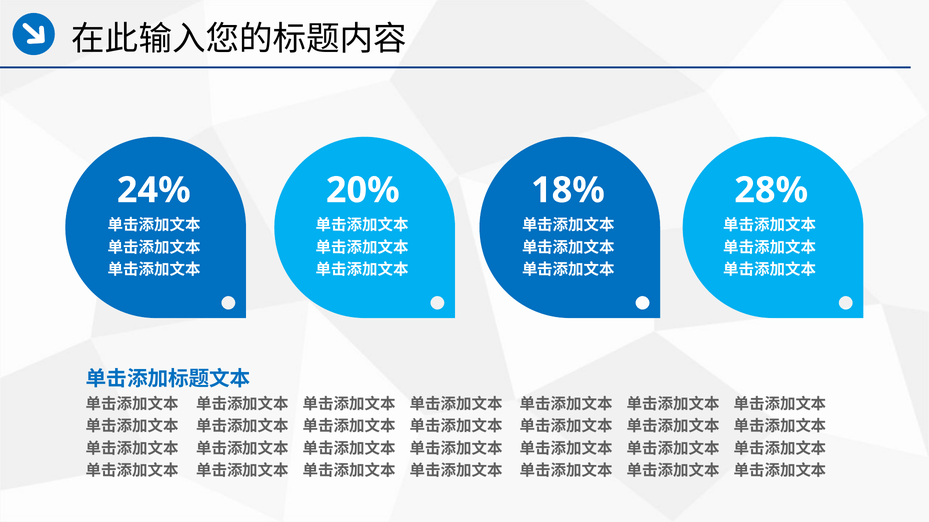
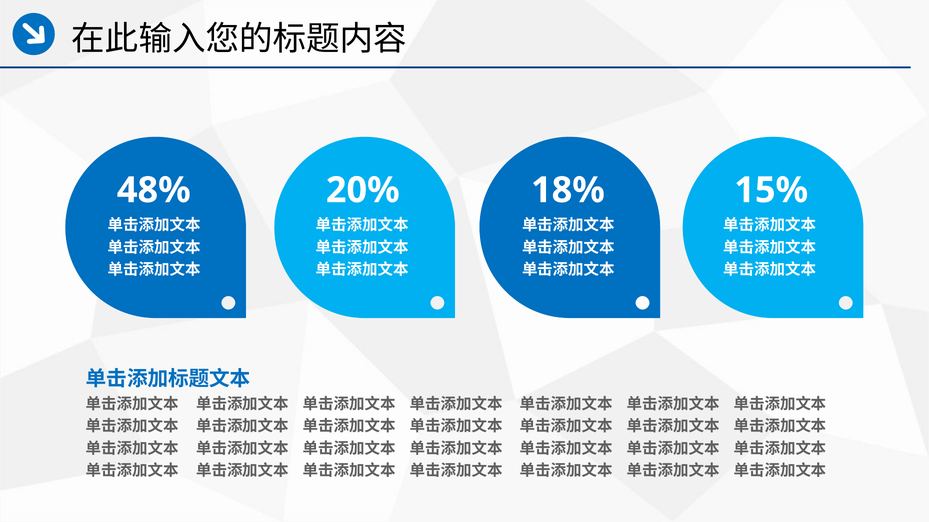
24%: 24% -> 48% (154, 190)
28%: 28% -> 15% (771, 190)
